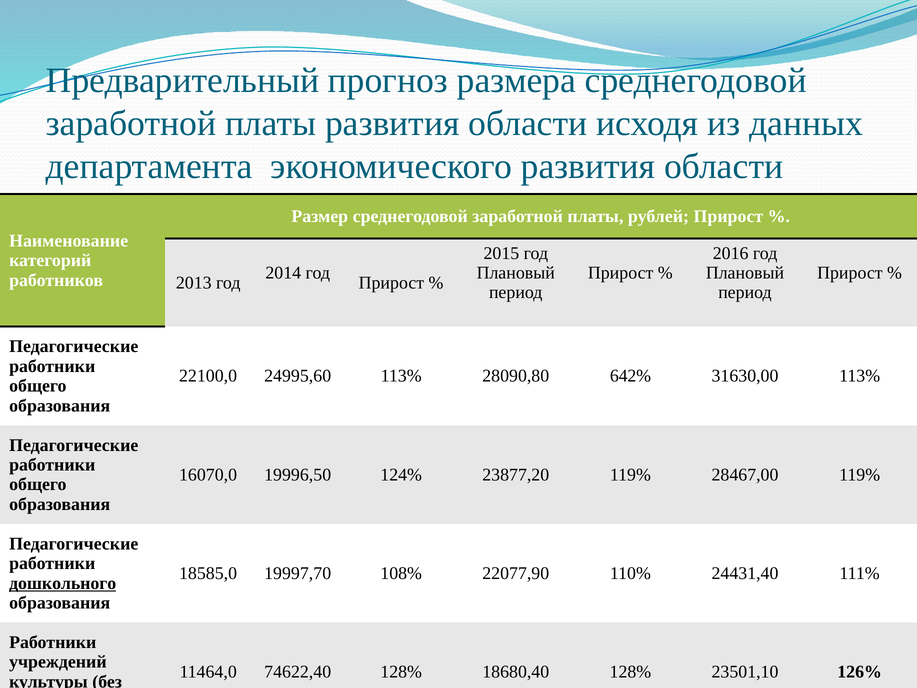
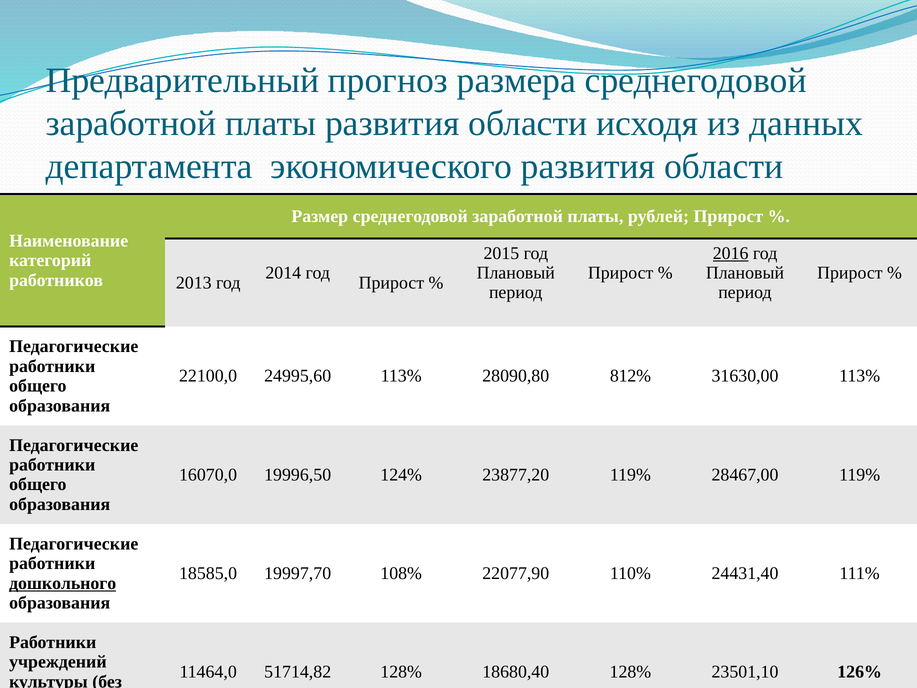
2016 underline: none -> present (731, 253)
642%: 642% -> 812% (630, 376)
74622,40: 74622,40 -> 51714,82 (298, 672)
